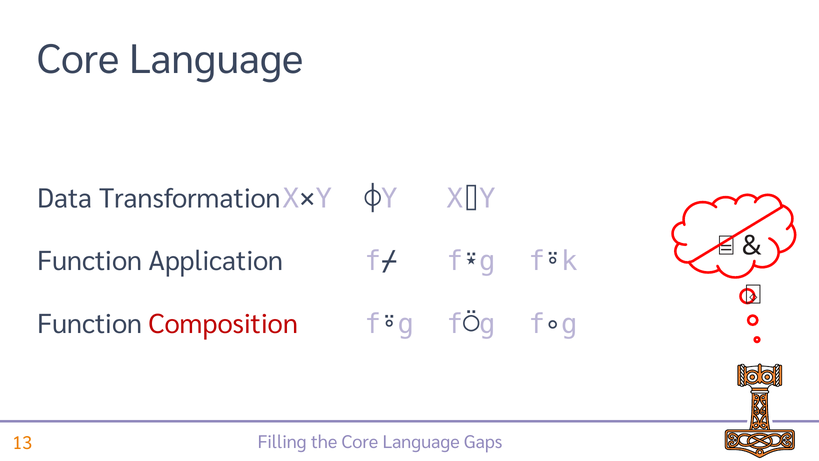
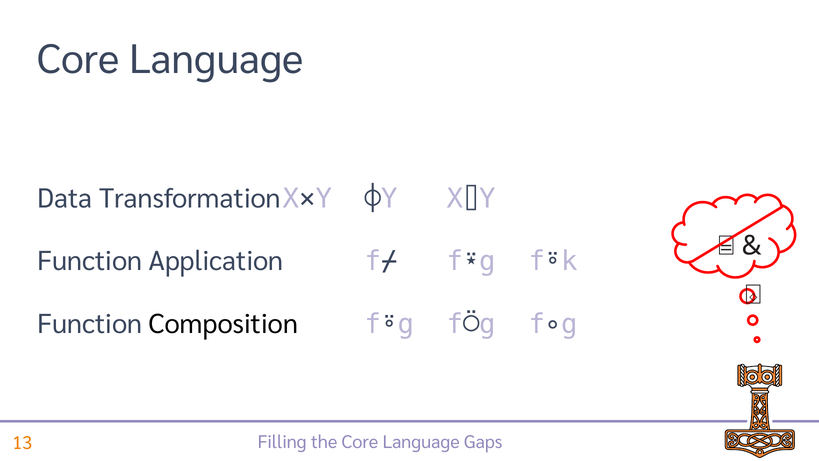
Composition colour: red -> black (223, 324)
